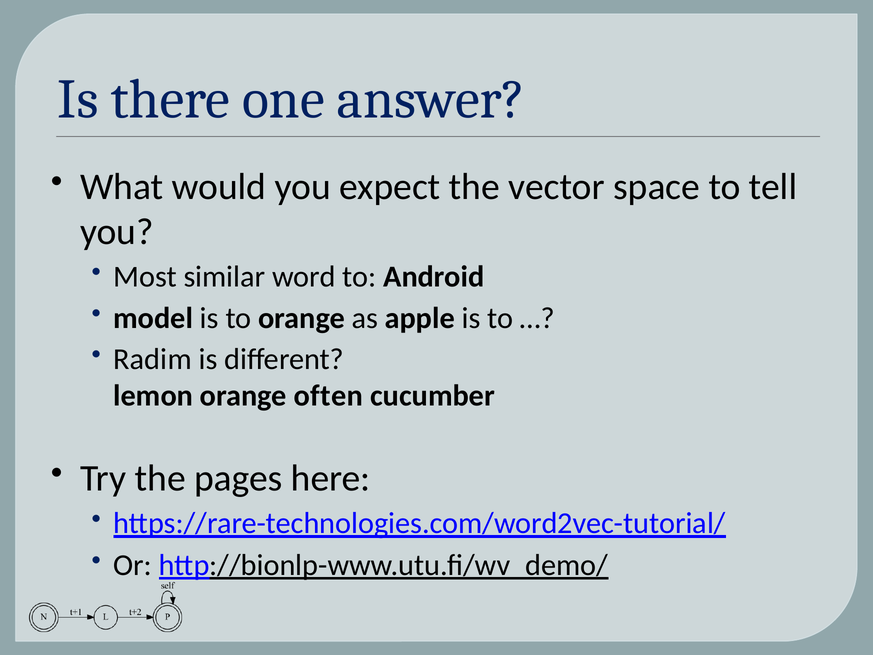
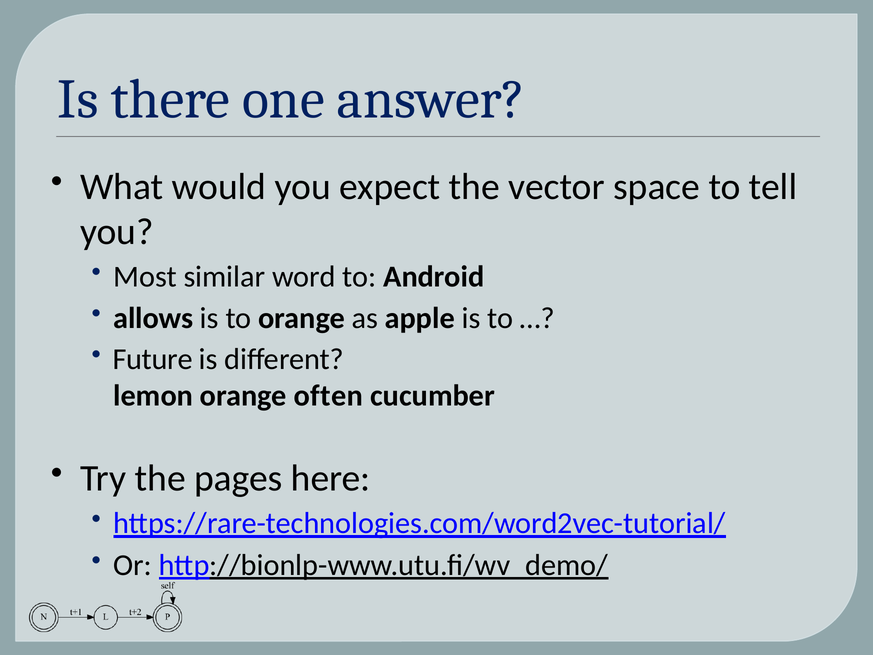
model: model -> allows (153, 318)
Radim: Radim -> Future (153, 359)
